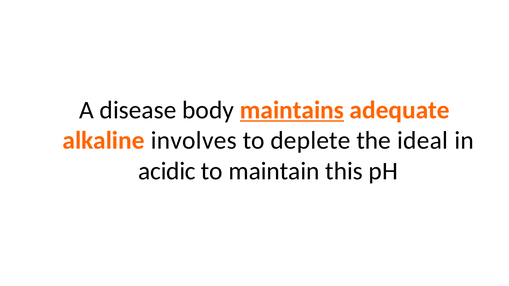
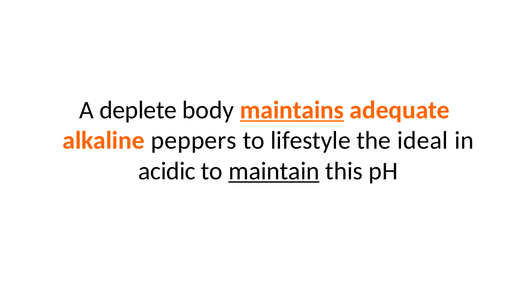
disease: disease -> deplete (138, 110)
involves: involves -> peppers (194, 141)
deplete: deplete -> lifestyle (311, 141)
maintain underline: none -> present (274, 171)
